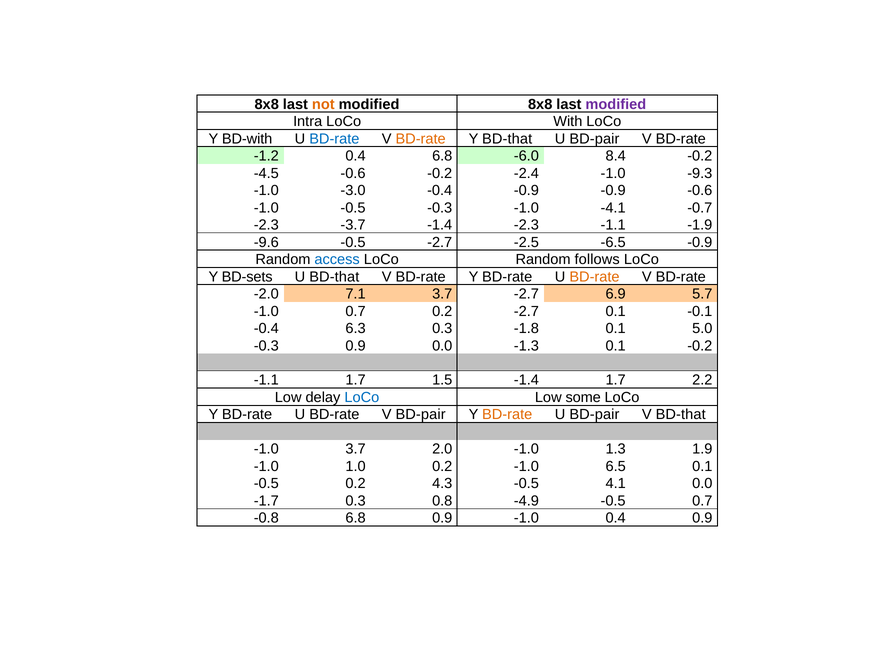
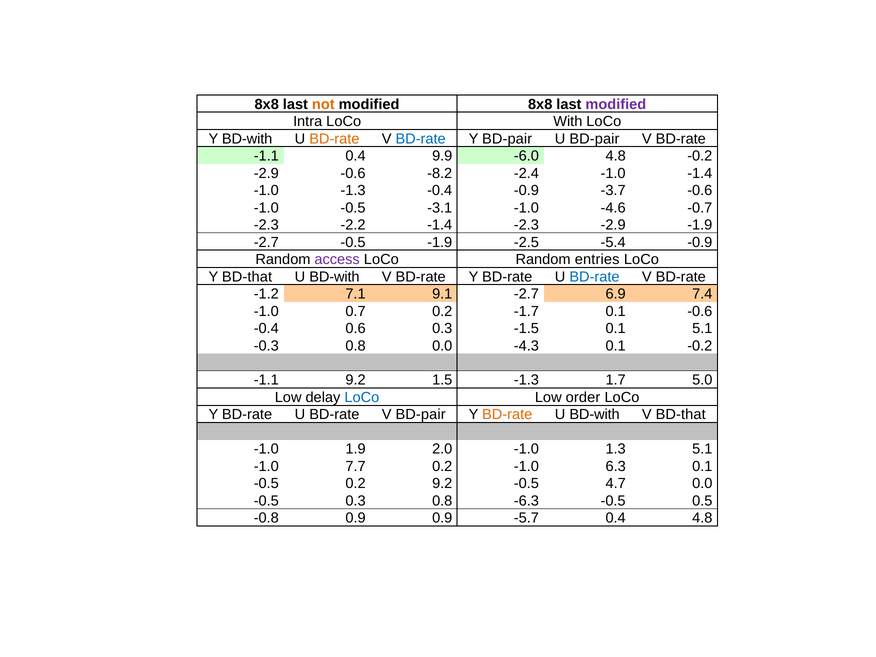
BD-rate colour: blue -> orange (334, 139)
BD-rate colour: orange -> blue (421, 139)
Y BD-that: BD-that -> BD-pair (507, 139)
-1.2: -1.2 -> -1.1 (266, 156)
0.4 6.8: 6.8 -> 9.9 (442, 156)
-6.0 8.4: 8.4 -> 4.8 (616, 156)
-4.5: -4.5 -> -2.9 (266, 173)
-0.6 -0.2: -0.2 -> -8.2 (440, 173)
-1.0 -9.3: -9.3 -> -1.4 (700, 173)
-1.0 -3.0: -3.0 -> -1.3 (353, 190)
-0.9 -0.9: -0.9 -> -3.7 (613, 190)
-0.5 -0.3: -0.3 -> -3.1 (440, 208)
-4.1: -4.1 -> -4.6 (613, 208)
-3.7: -3.7 -> -2.2 (353, 225)
-2.3 -1.1: -1.1 -> -2.9 (613, 225)
-9.6: -9.6 -> -2.7 (266, 242)
-0.5 -2.7: -2.7 -> -1.9 (440, 242)
-6.5: -6.5 -> -5.4 (613, 242)
access colour: blue -> purple (337, 259)
follows: follows -> entries (597, 259)
Y BD-sets: BD-sets -> BD-that (247, 277)
BD-that: BD-that -> BD-with (334, 277)
BD-rate colour: orange -> blue (594, 277)
-2.0: -2.0 -> -1.2 (266, 294)
7.1 3.7: 3.7 -> 9.1 (442, 294)
5.7: 5.7 -> 7.4 (702, 294)
0.2 -2.7: -2.7 -> -1.7 (526, 311)
0.1 -0.1: -0.1 -> -0.6 (700, 311)
6.3: 6.3 -> 0.6 (356, 328)
-1.8: -1.8 -> -1.5 (526, 328)
0.1 5.0: 5.0 -> 5.1 (702, 328)
-0.3 0.9: 0.9 -> 0.8 (356, 346)
-1.3: -1.3 -> -4.3 (526, 346)
-1.1 1.7: 1.7 -> 9.2 (356, 380)
1.5 -1.4: -1.4 -> -1.3 (526, 380)
2.2: 2.2 -> 5.0 (702, 380)
some: some -> order (583, 397)
BD-pair: BD-pair -> BD-with (595, 415)
-1.0 3.7: 3.7 -> 1.9 (356, 449)
1.3 1.9: 1.9 -> 5.1 (702, 449)
1.0: 1.0 -> 7.7 (356, 466)
6.5: 6.5 -> 6.3 (616, 466)
0.2 4.3: 4.3 -> 9.2 (442, 484)
4.1: 4.1 -> 4.7 (616, 484)
-1.7: -1.7 -> -0.5 (266, 501)
-4.9: -4.9 -> -6.3 (526, 501)
-0.5 0.7: 0.7 -> 0.5 (702, 501)
-0.8 6.8: 6.8 -> 0.9 (356, 518)
0.9 -1.0: -1.0 -> -5.7 (526, 518)
0.4 0.9: 0.9 -> 4.8 (702, 518)
